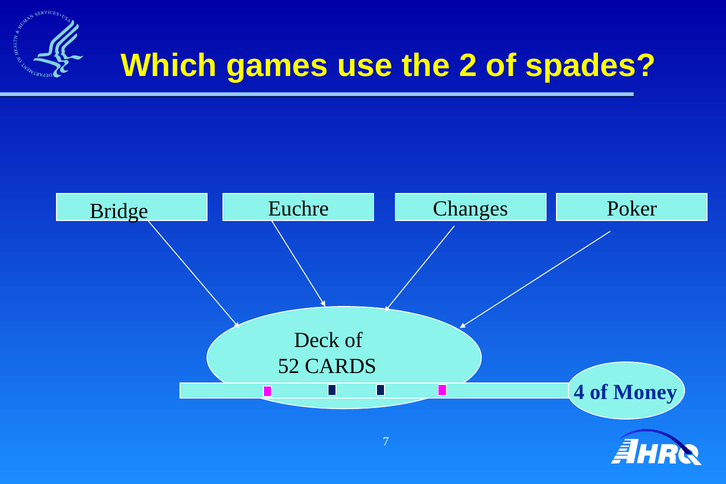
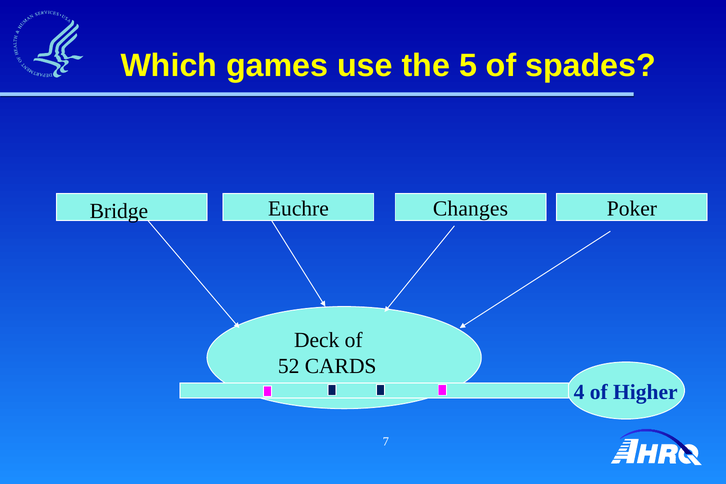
2: 2 -> 5 (468, 66)
Money: Money -> Higher (645, 392)
